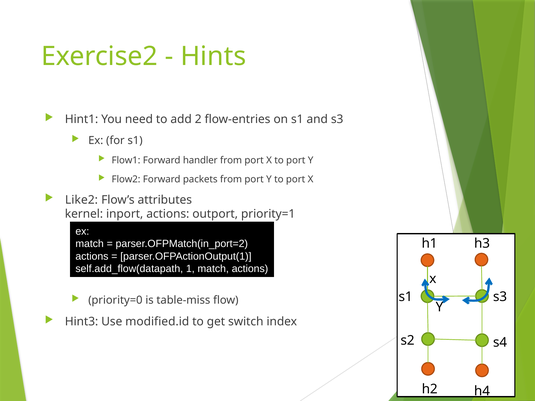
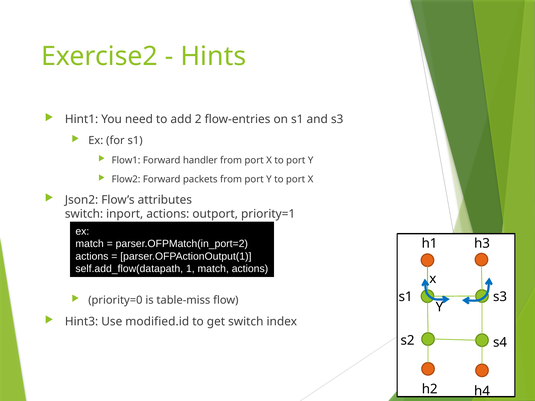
Like2: Like2 -> Json2 (82, 200)
kernel: kernel -> switch (84, 214)
